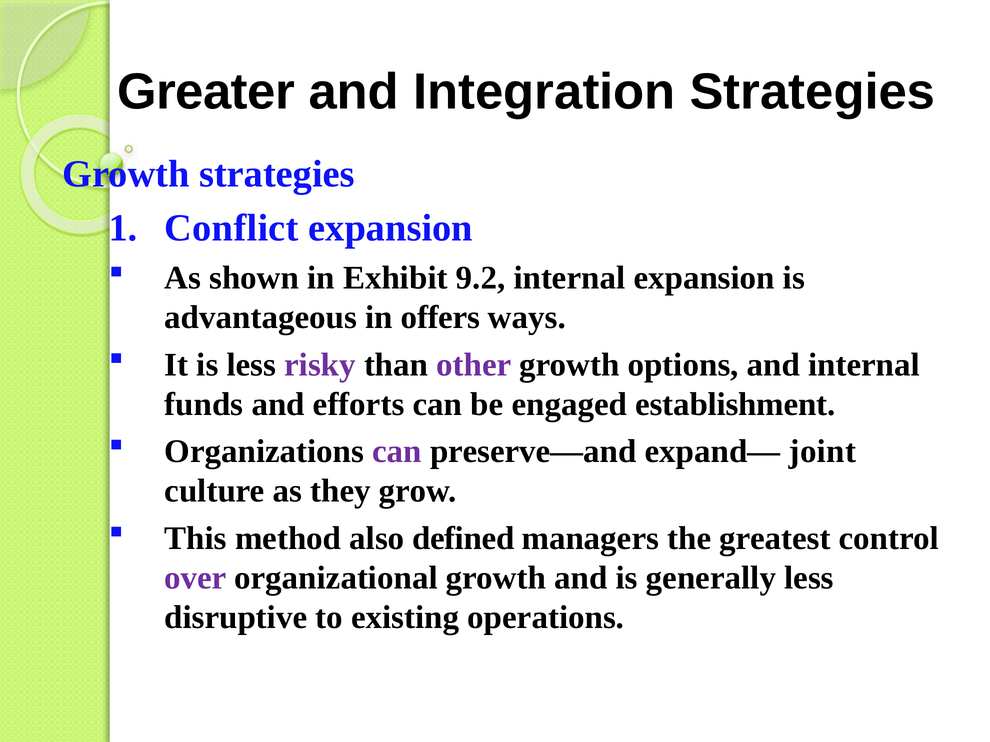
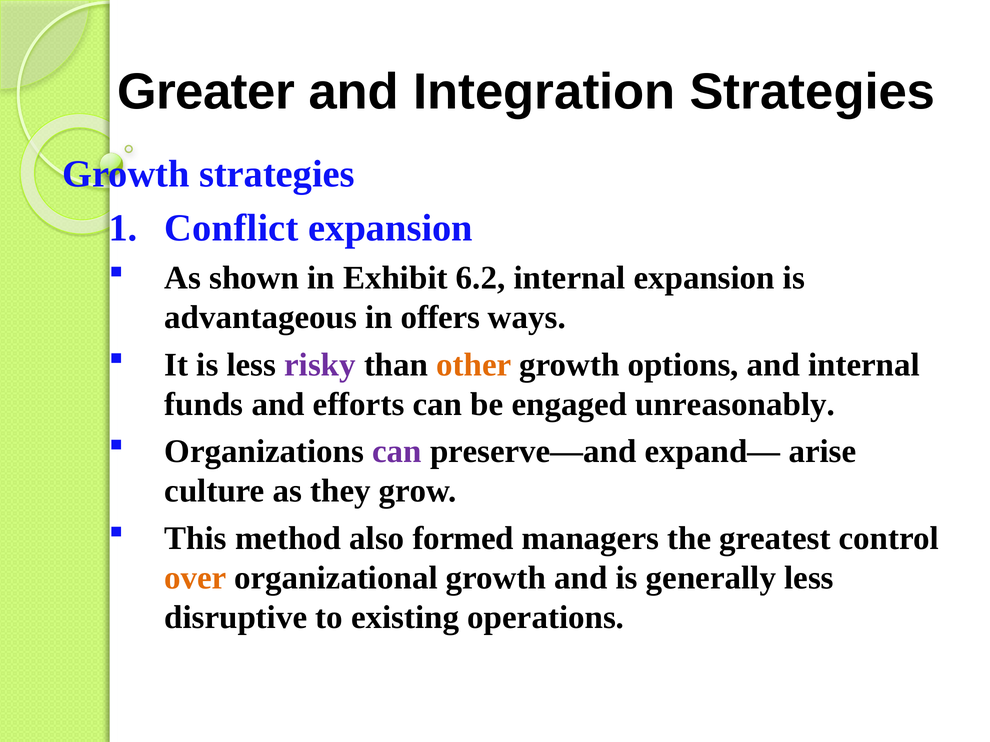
9.2: 9.2 -> 6.2 (481, 278)
other colour: purple -> orange (474, 365)
establishment: establishment -> unreasonably (735, 405)
joint: joint -> arise (823, 452)
defined: defined -> formed (463, 538)
over colour: purple -> orange (196, 578)
